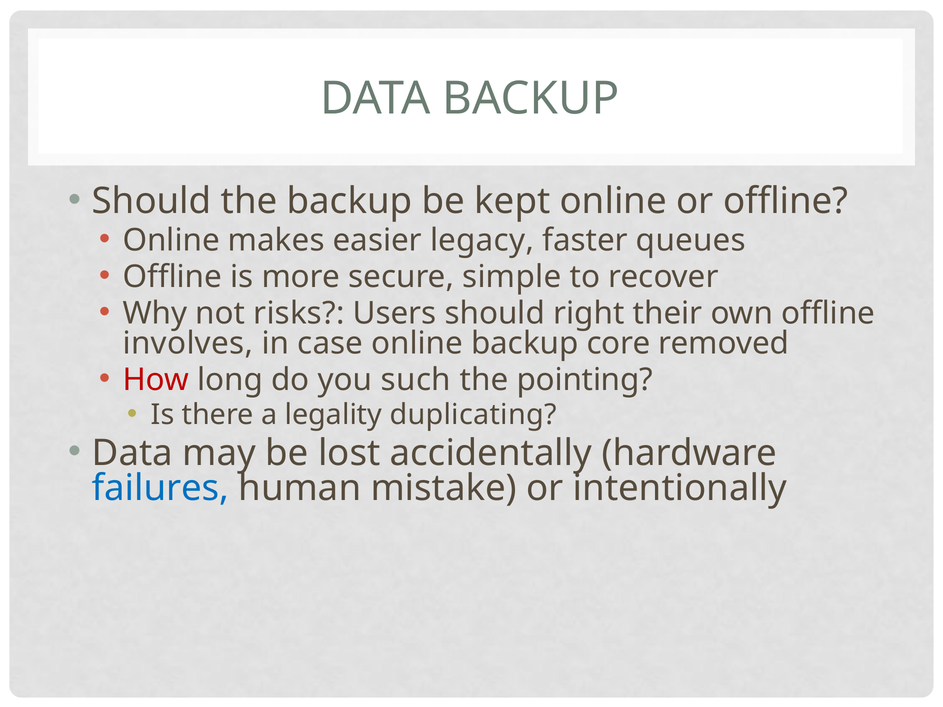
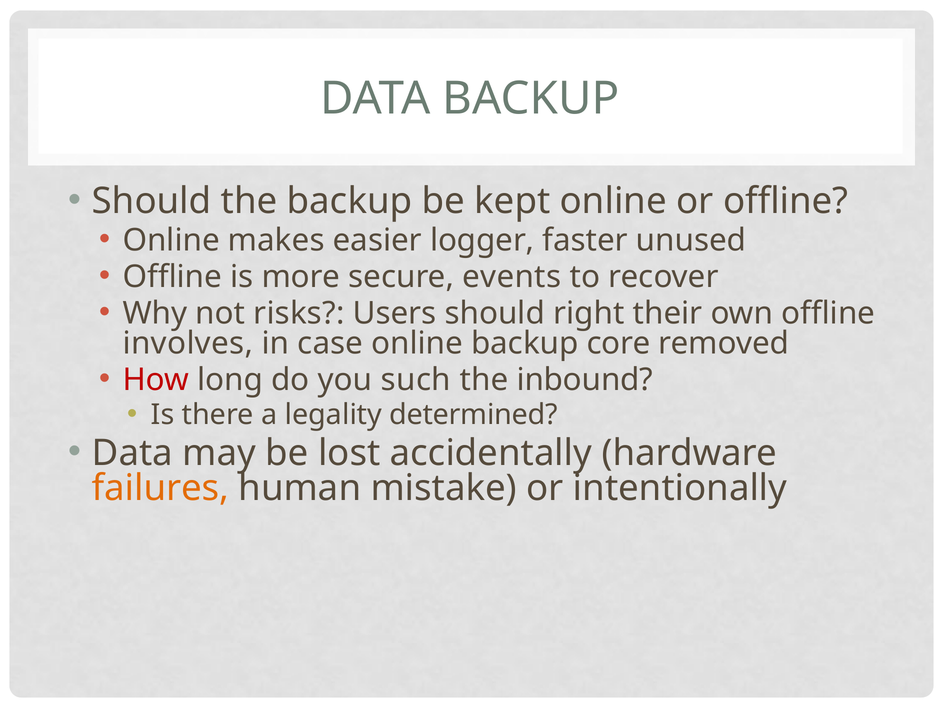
legacy: legacy -> logger (482, 241)
queues: queues -> unused (691, 241)
simple: simple -> events (512, 277)
pointing: pointing -> inbound (585, 380)
duplicating: duplicating -> determined (473, 415)
failures colour: blue -> orange (161, 488)
